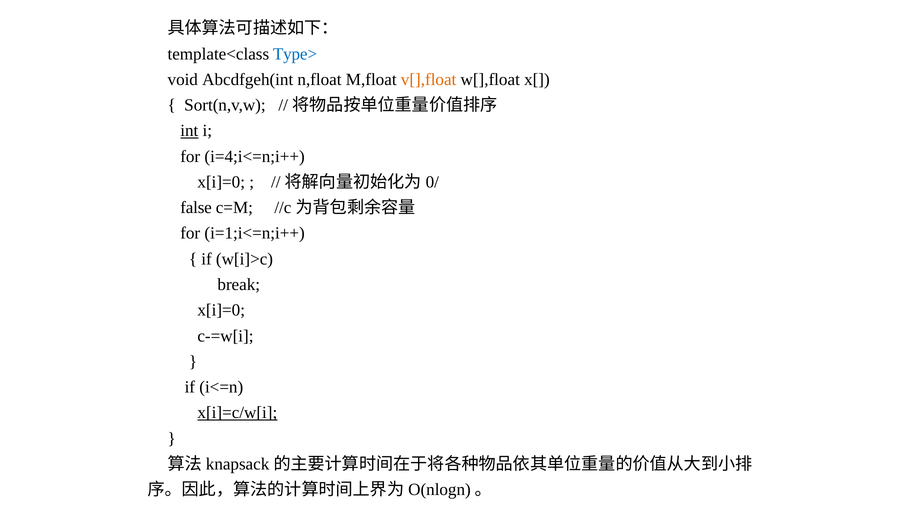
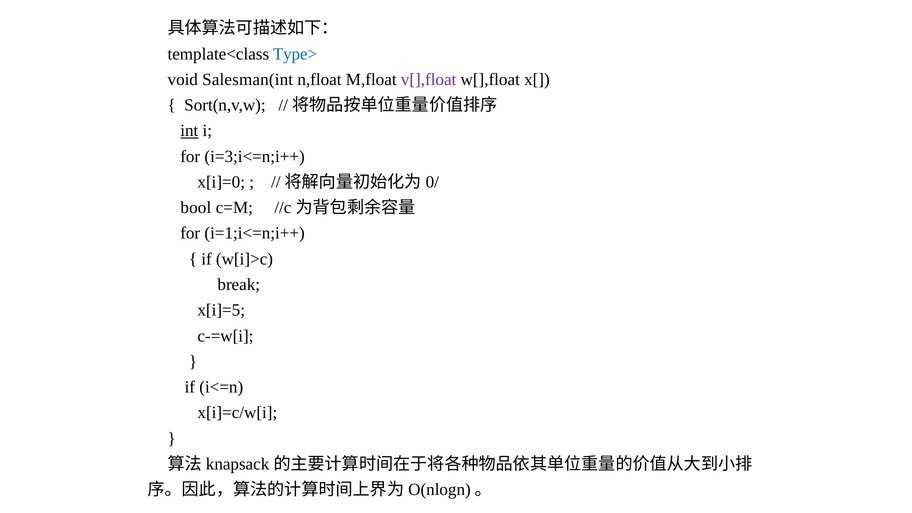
Abcdfgeh(int: Abcdfgeh(int -> Salesman(int (248, 80)
v[],float colour: orange -> purple (429, 80)
i=4;i<=n;i++: i=4;i<=n;i++ -> i=3;i<=n;i++ (255, 156)
false: false -> bool (196, 208)
x[i]=0: x[i]=0 -> x[i]=5 (221, 310)
x[i]=c/w[i underline: present -> none (237, 413)
